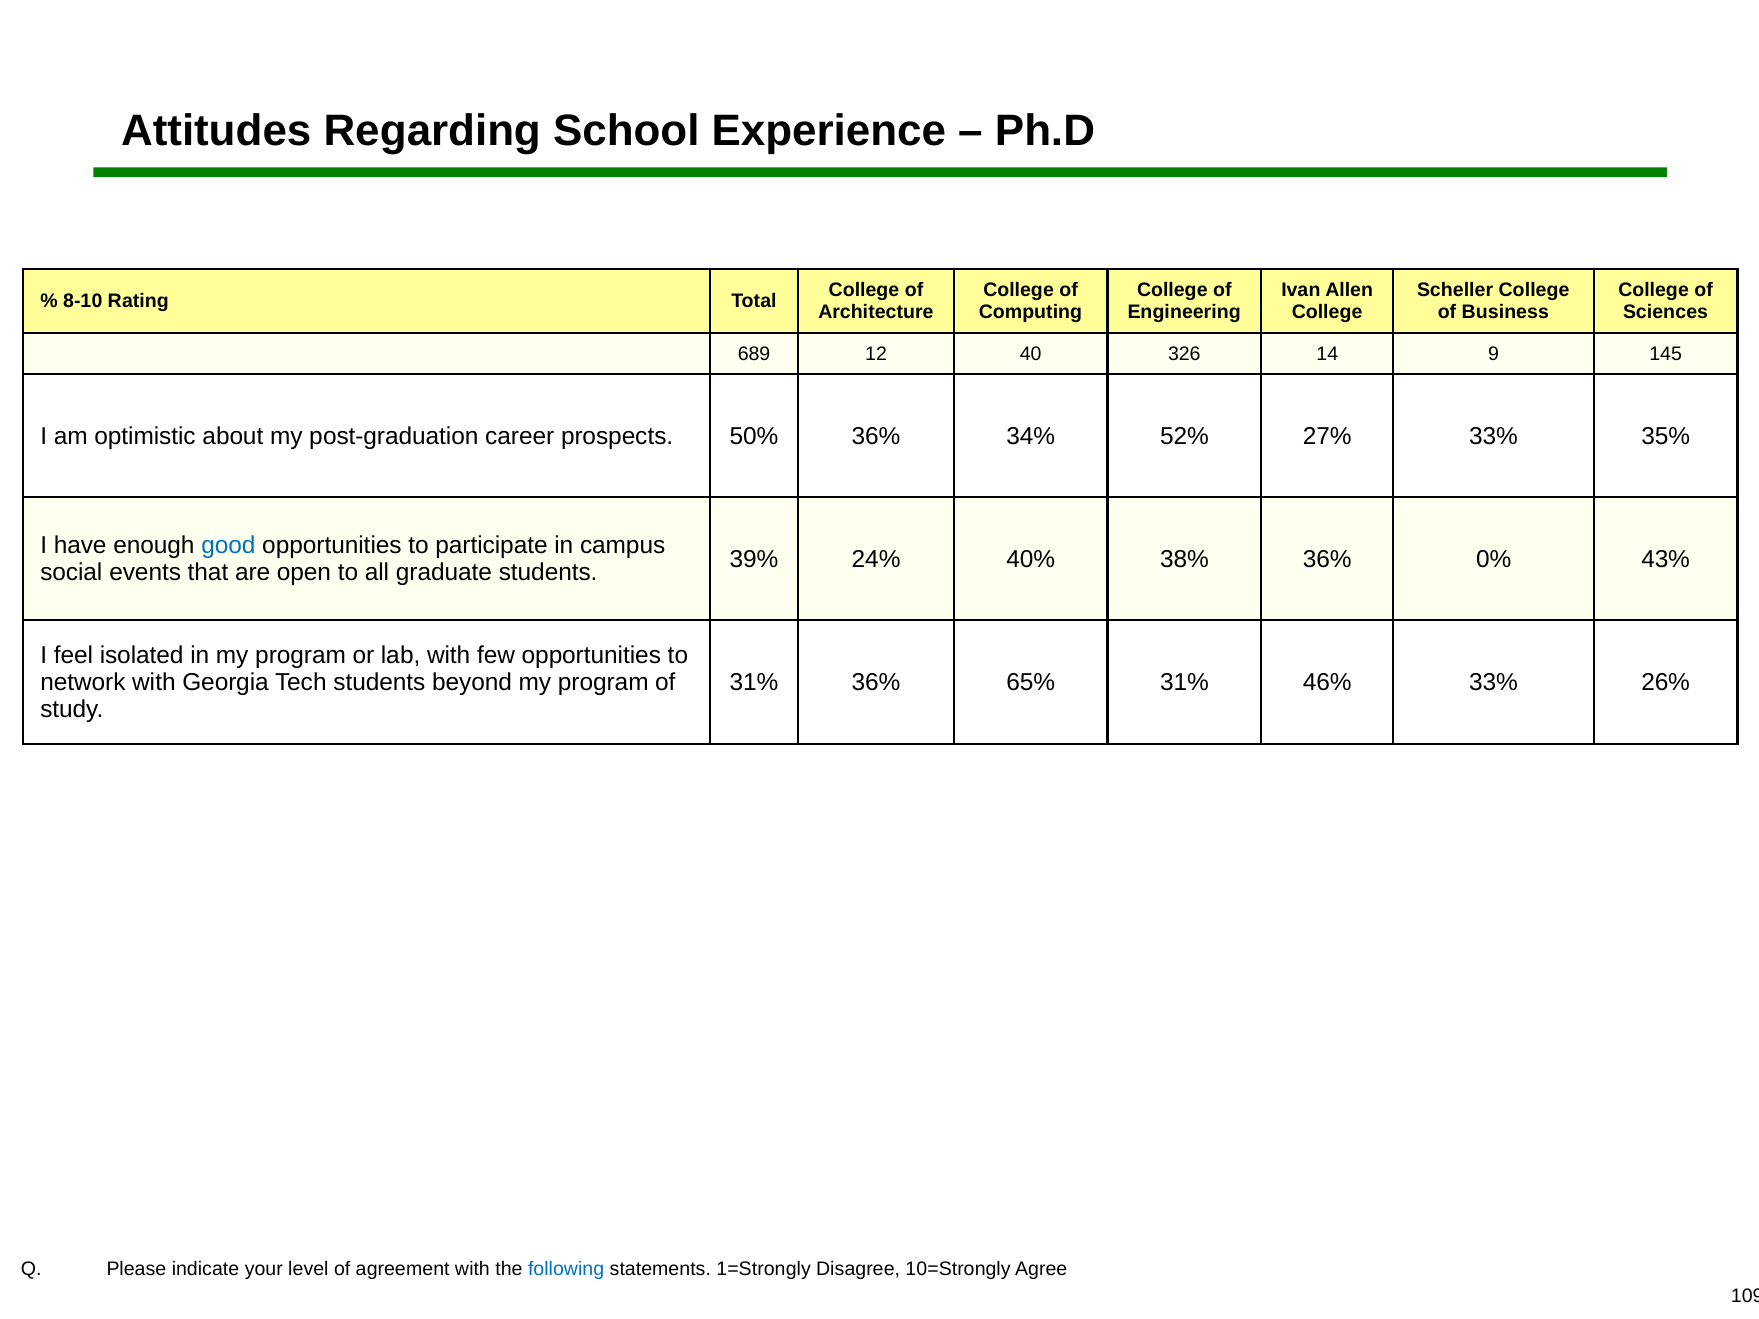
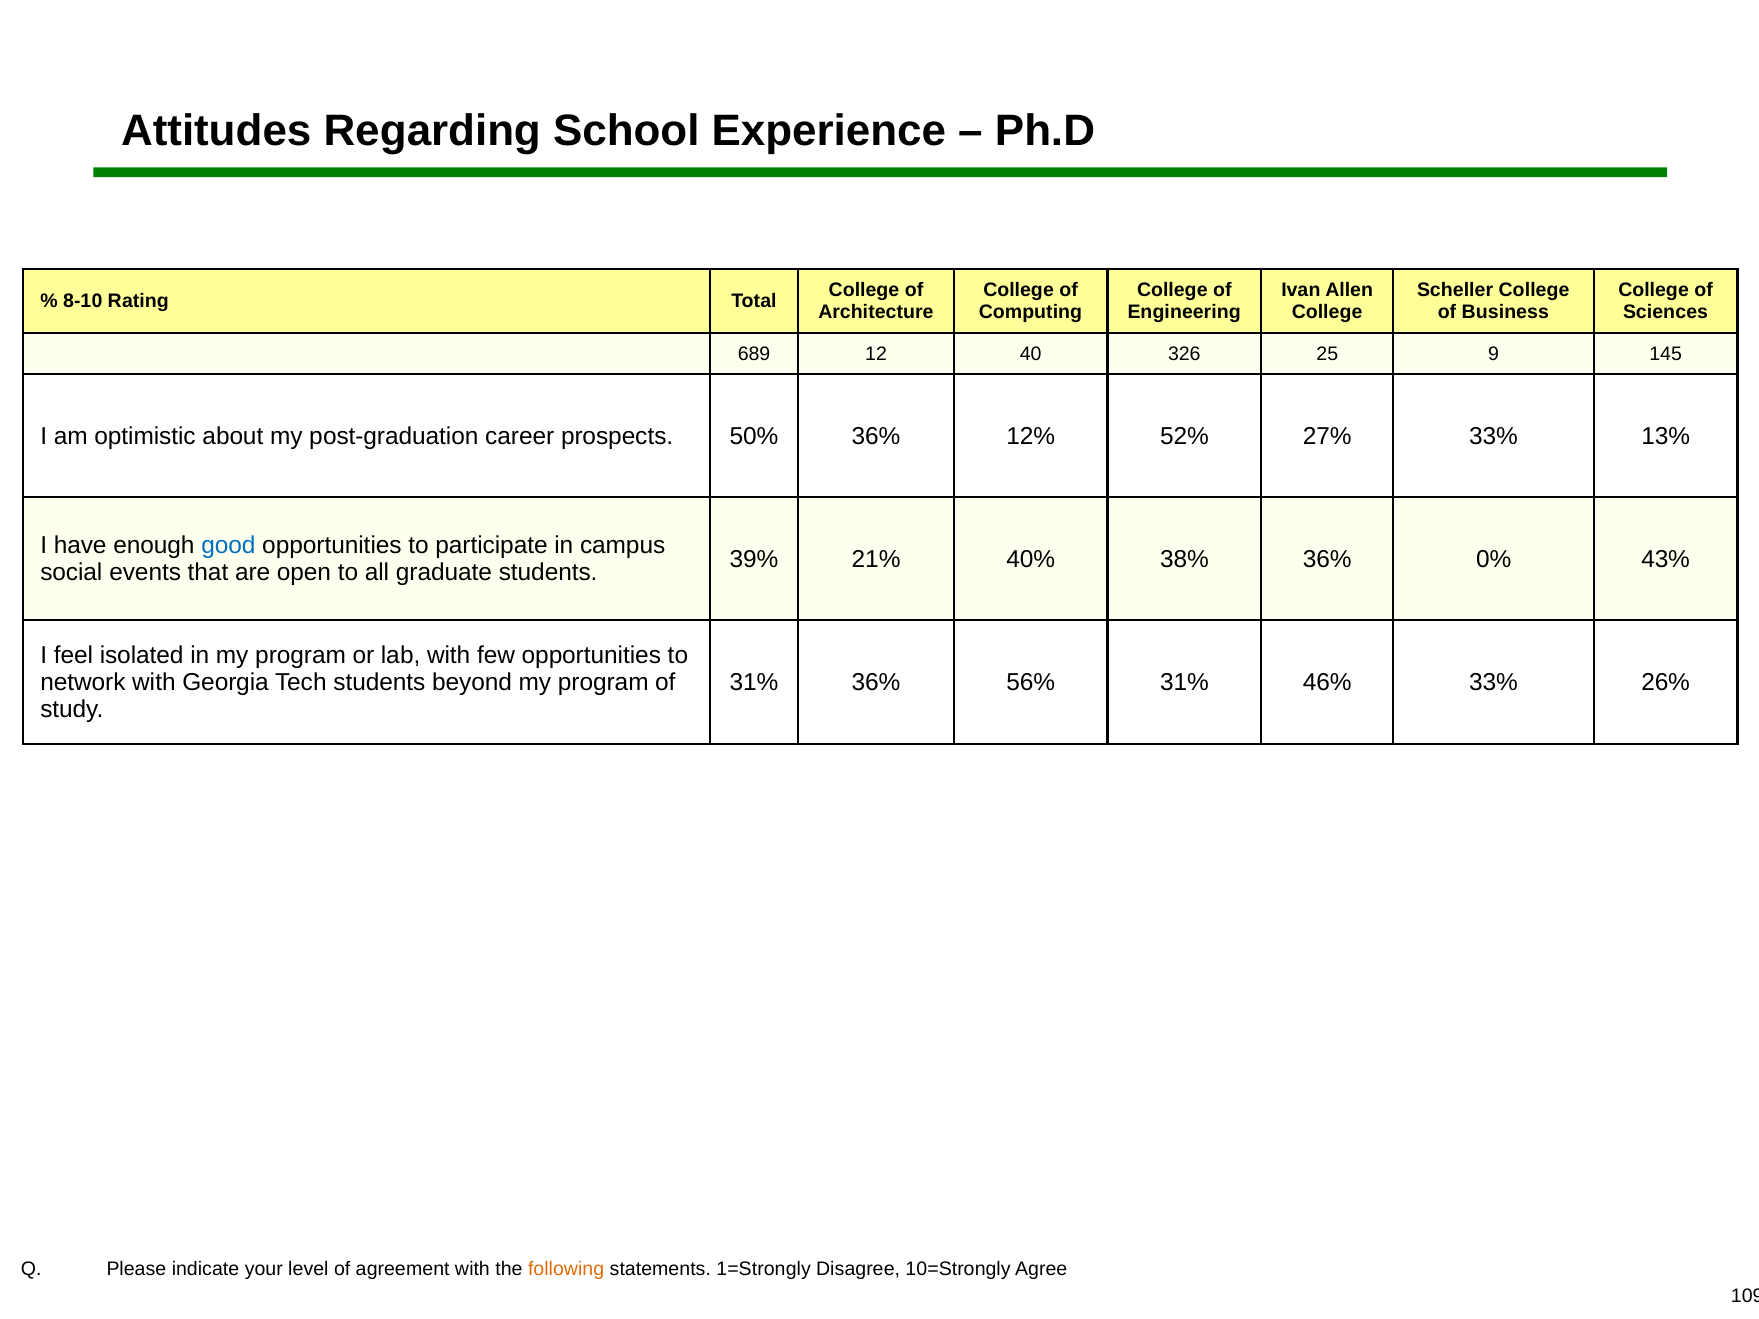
14: 14 -> 25 (1327, 354)
34%: 34% -> 12% (1031, 436)
35%: 35% -> 13% (1666, 436)
24%: 24% -> 21% (876, 559)
65%: 65% -> 56% (1031, 682)
following colour: blue -> orange (566, 1269)
